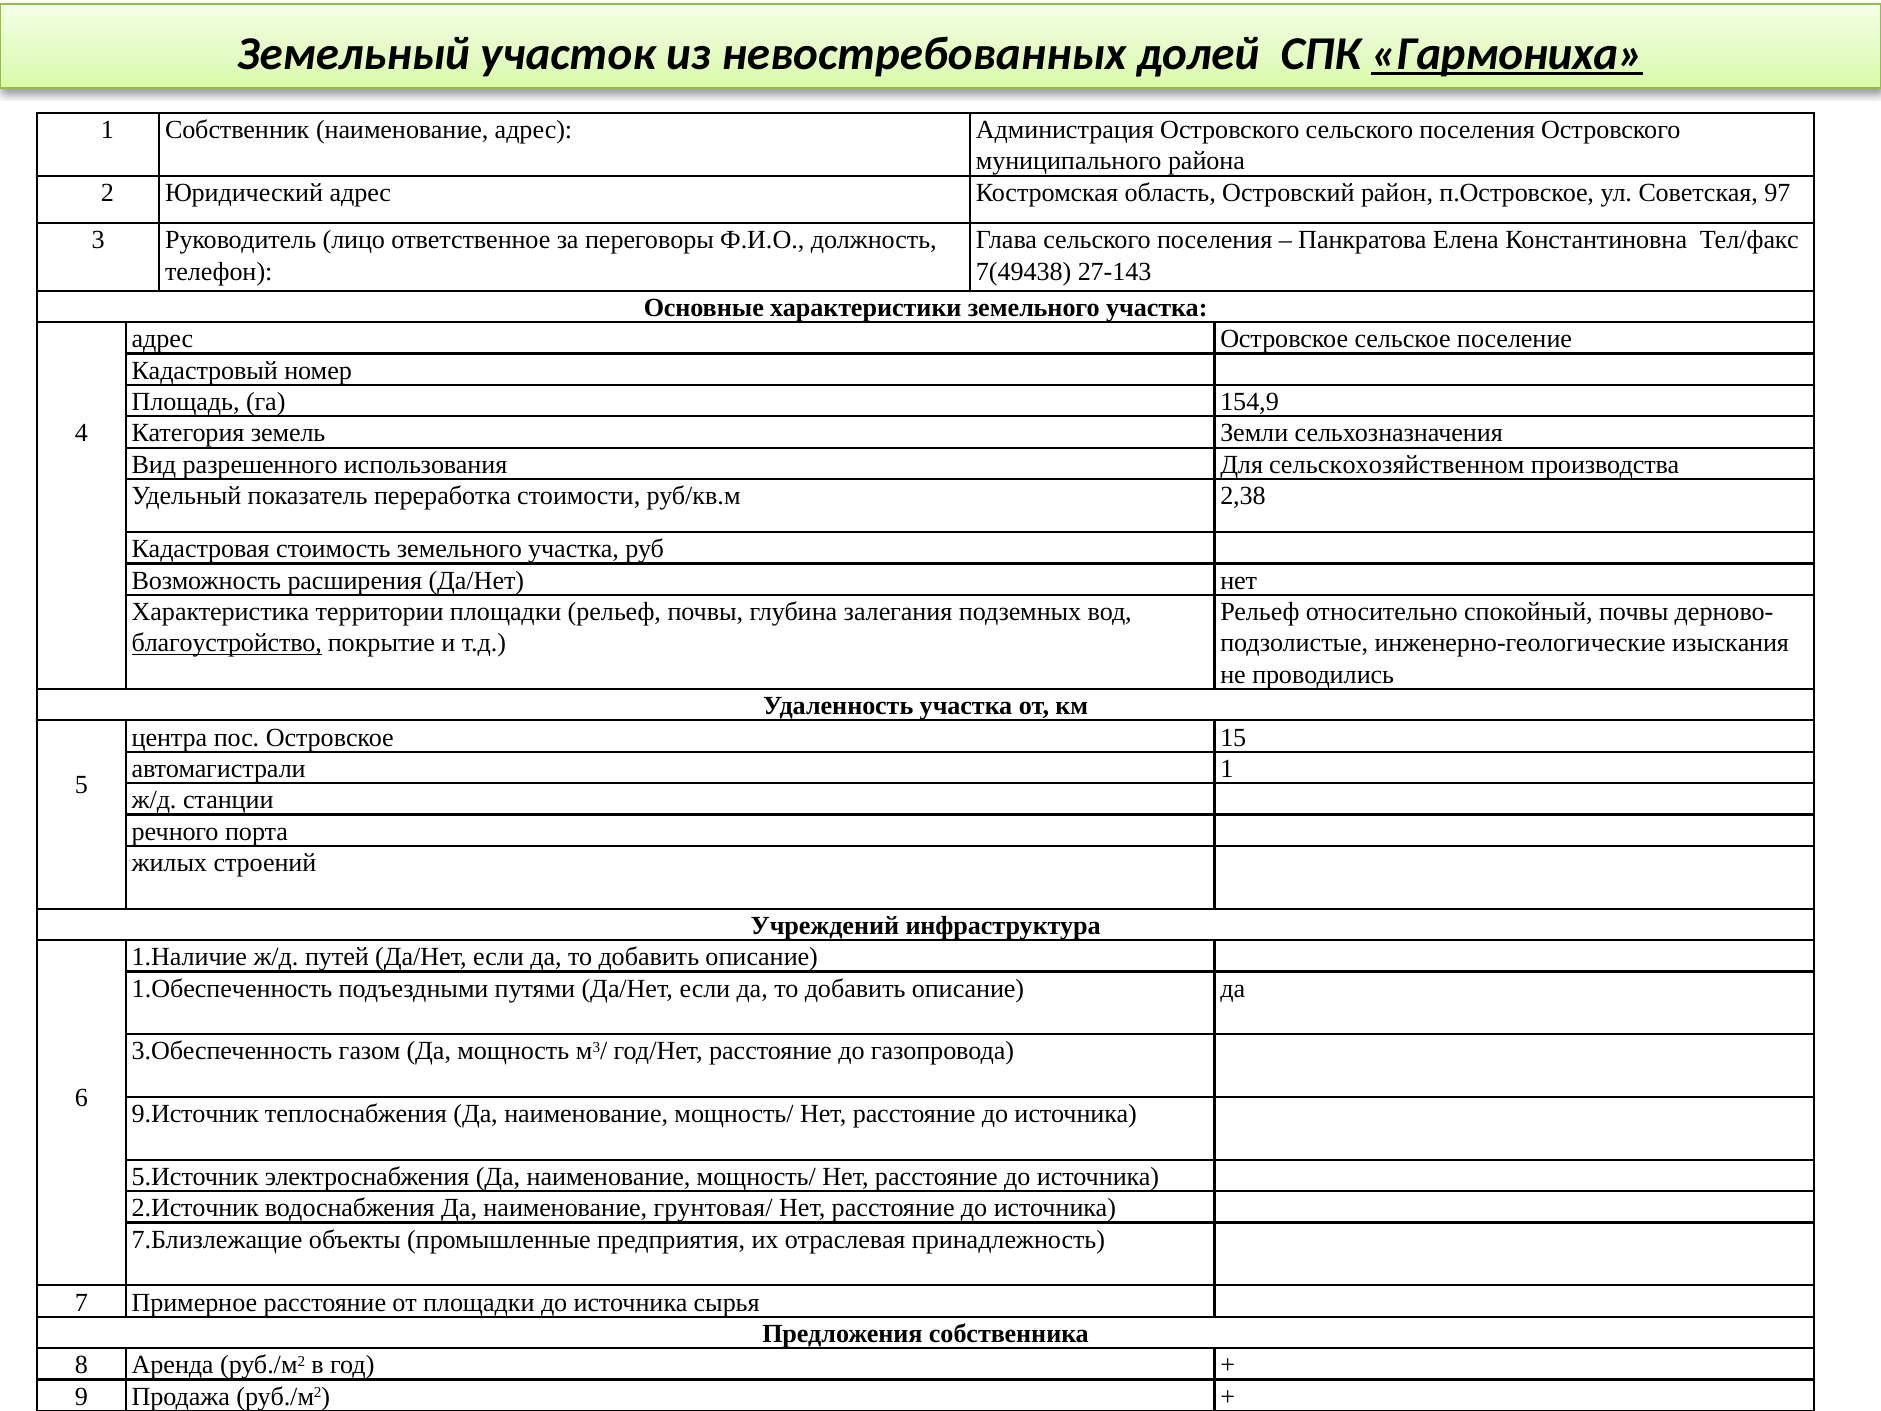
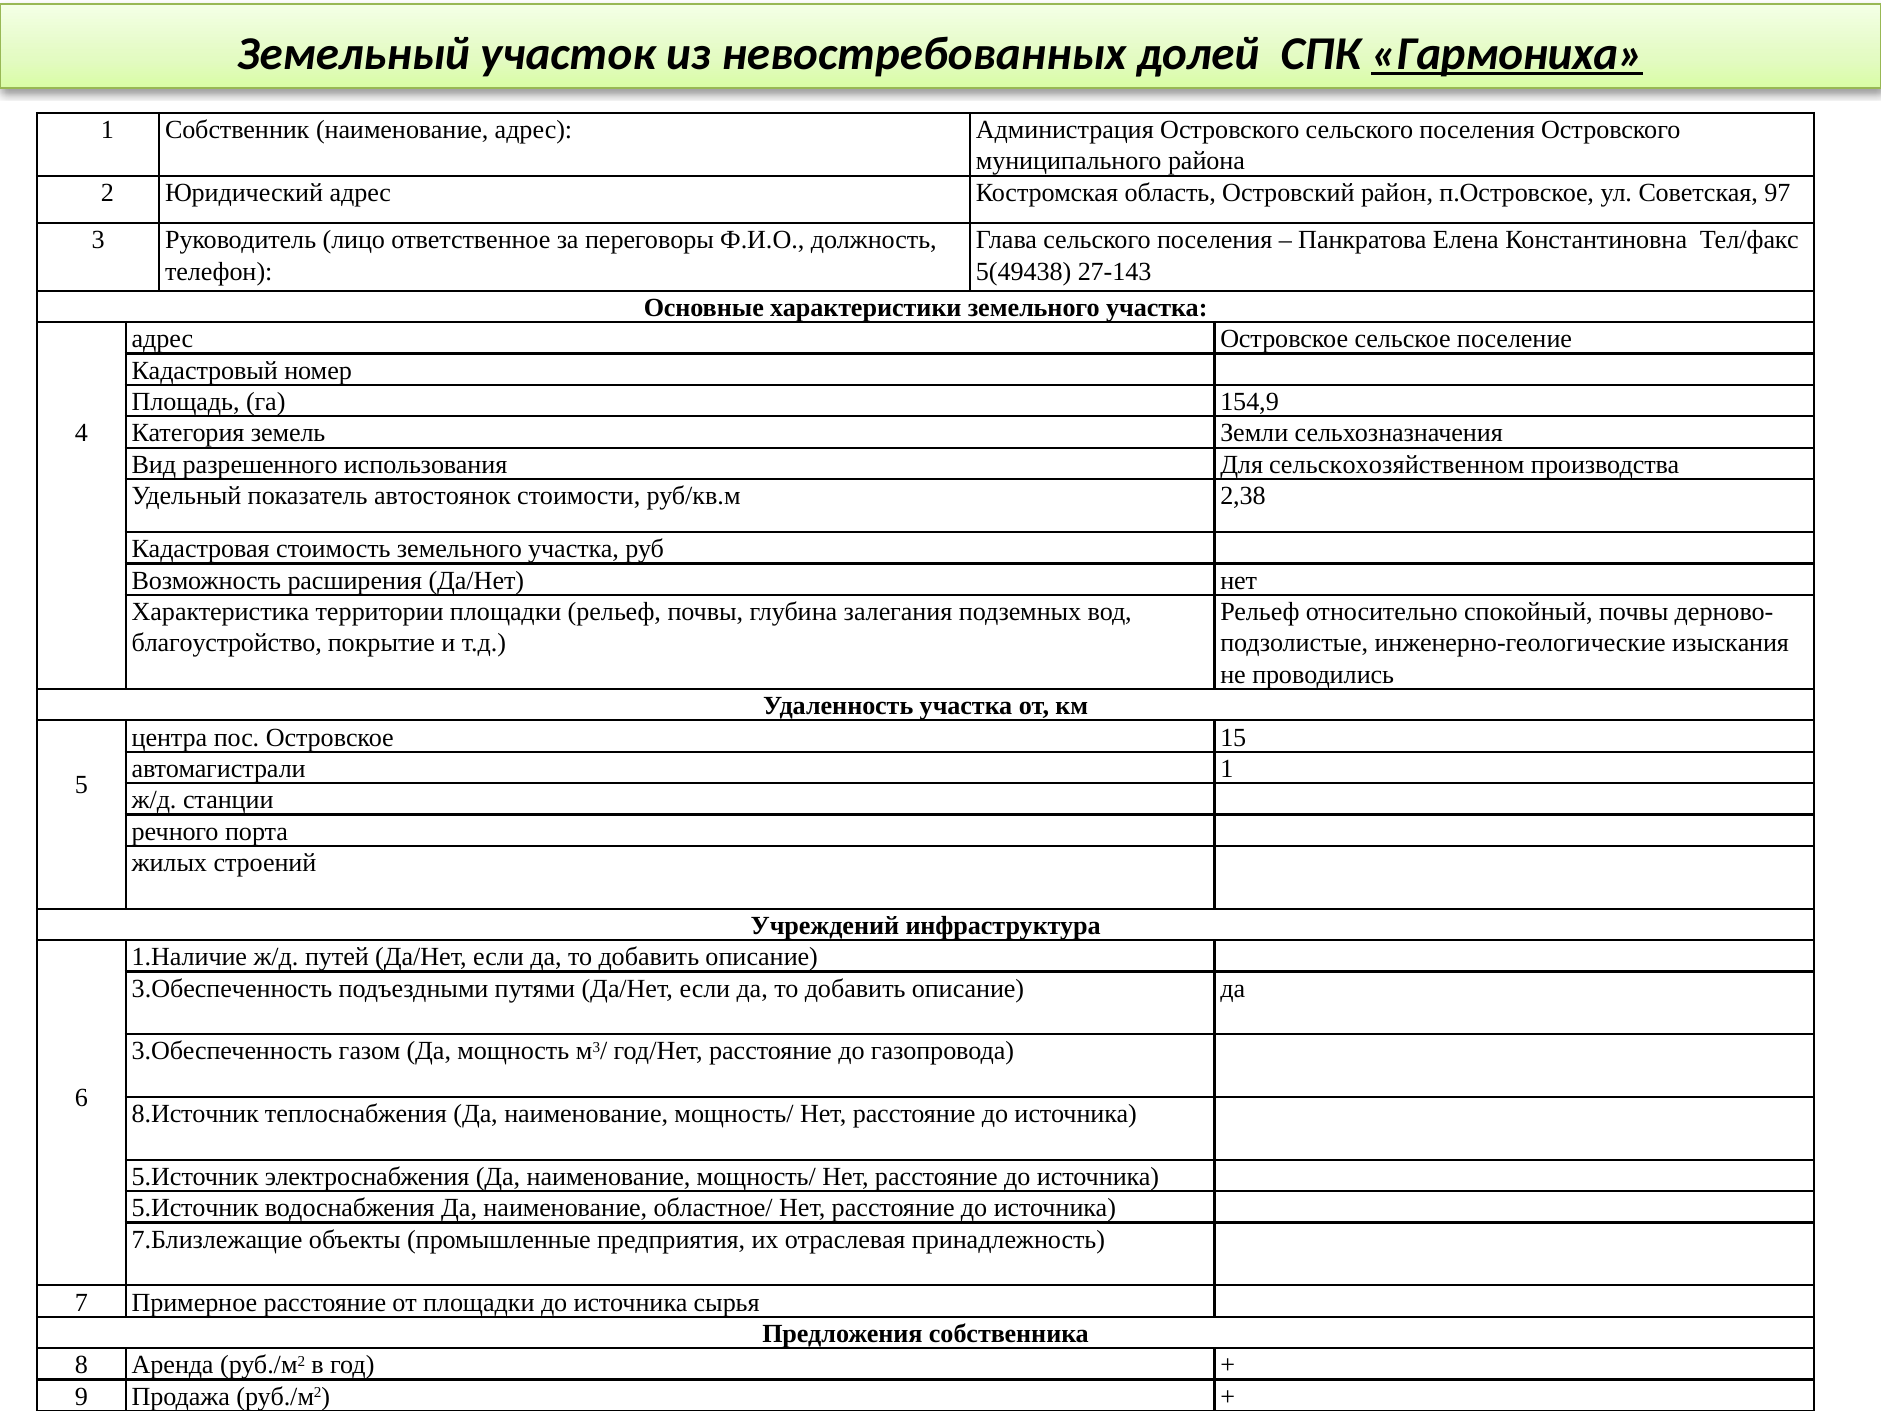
7(49438: 7(49438 -> 5(49438 (1024, 272)
переработка: переработка -> автостоянок (442, 496)
благоустройство underline: present -> none (227, 643)
1.Обеспеченность: 1.Обеспеченность -> 3.Обеспеченность (232, 988)
9.Источник: 9.Источник -> 8.Источник (195, 1114)
2.Источник: 2.Источник -> 5.Источник (195, 1208)
грунтовая/: грунтовая/ -> областное/ (713, 1208)
